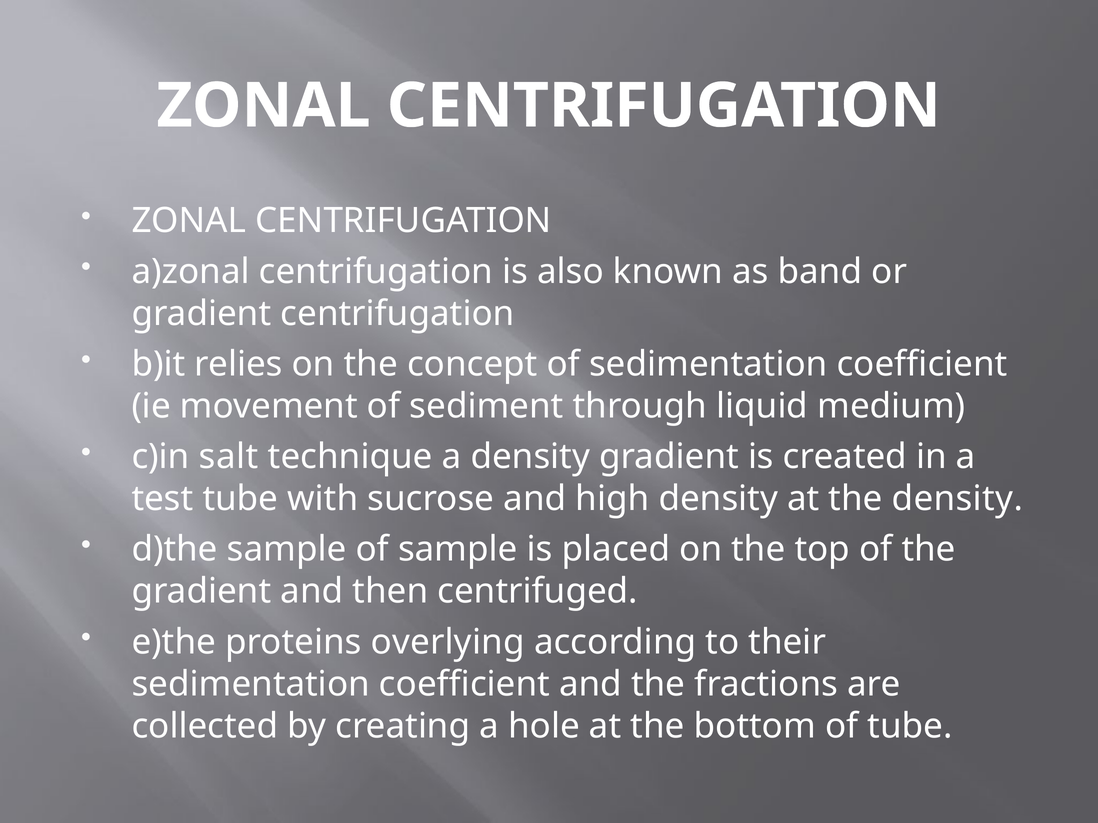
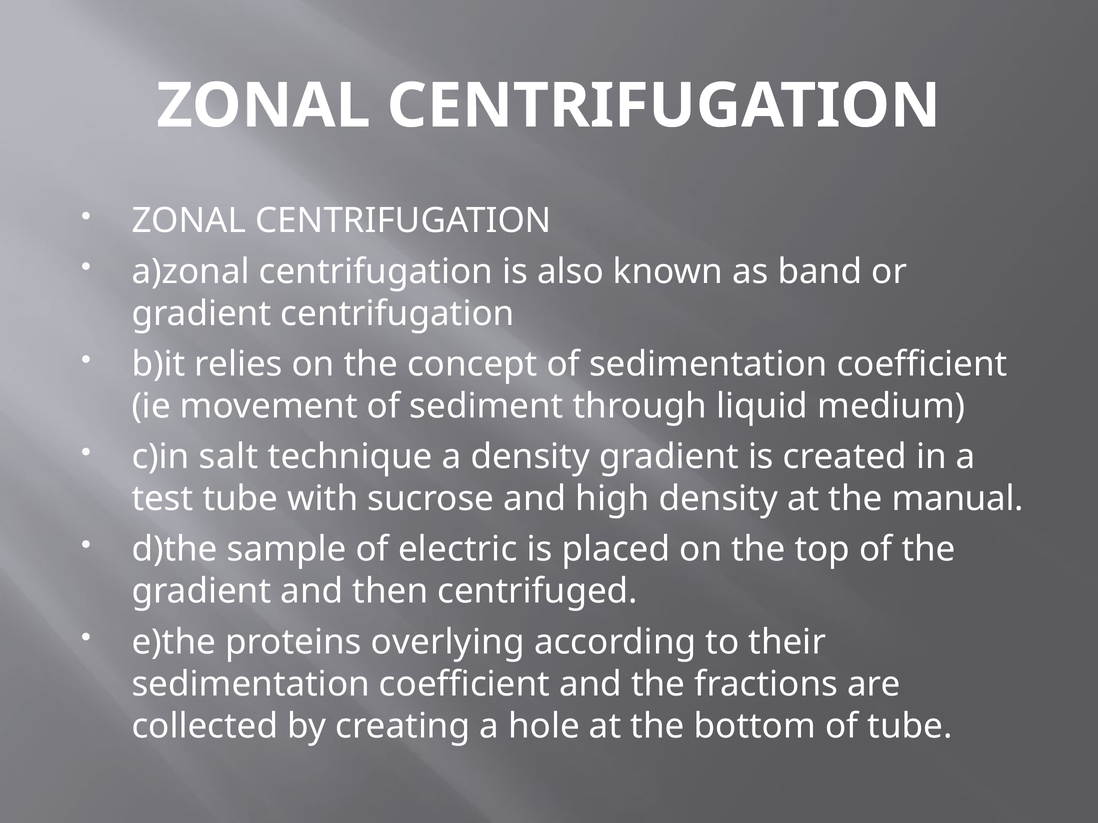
the density: density -> manual (958, 499)
of sample: sample -> electric (458, 550)
